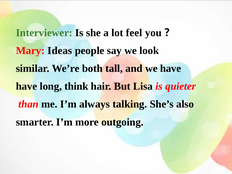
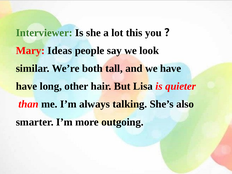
feel: feel -> this (134, 33)
think: think -> other (76, 86)
